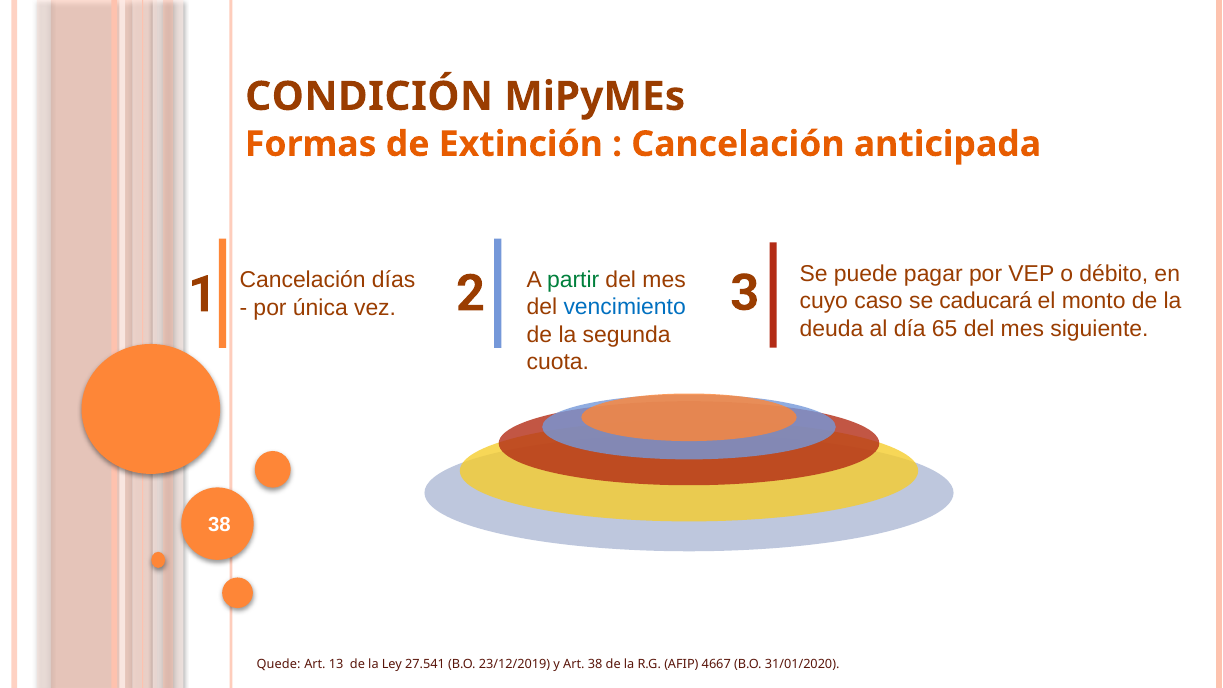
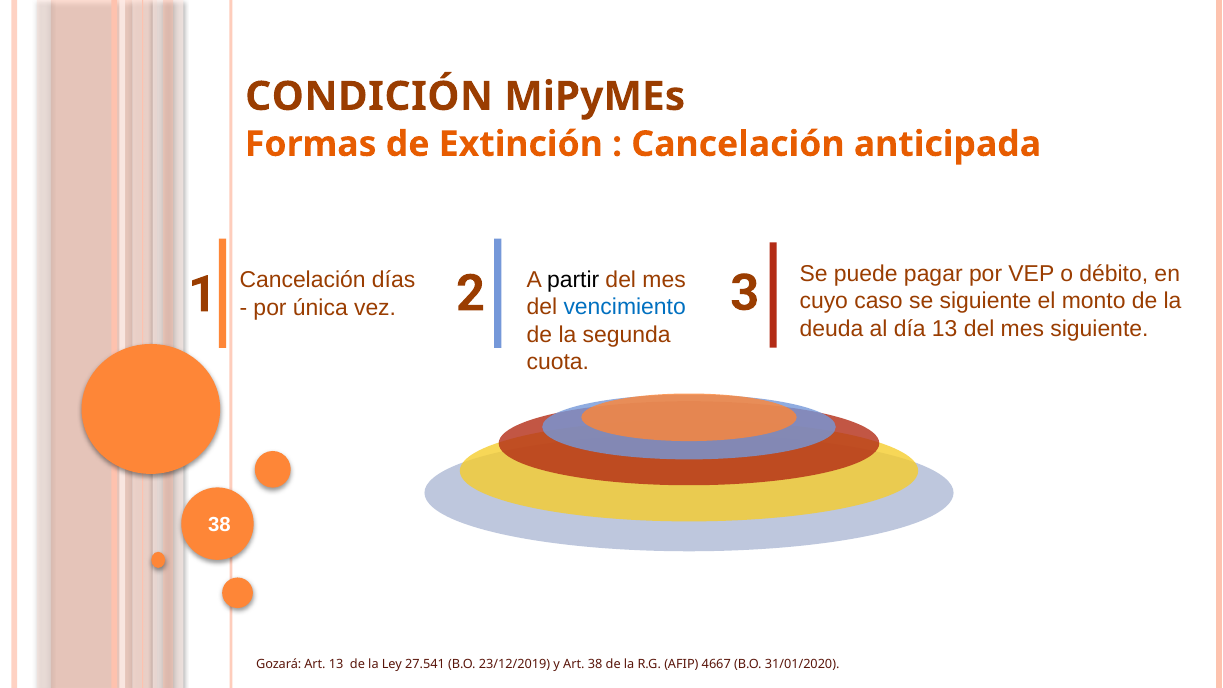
partir colour: green -> black (573, 280)
se caducará: caducará -> siguiente (986, 301)
día 65: 65 -> 13 (945, 329)
Quede: Quede -> Gozará (279, 665)
